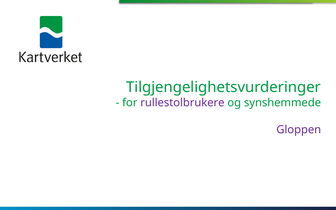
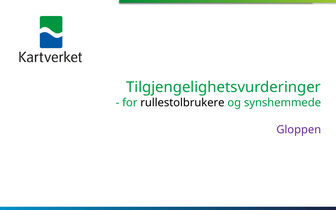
rullestolbrukere colour: purple -> black (182, 103)
